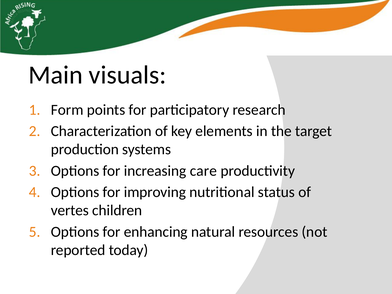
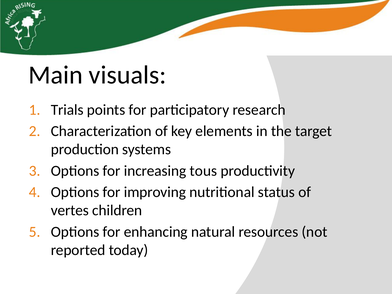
Form: Form -> Trials (67, 110)
care: care -> tous (203, 171)
